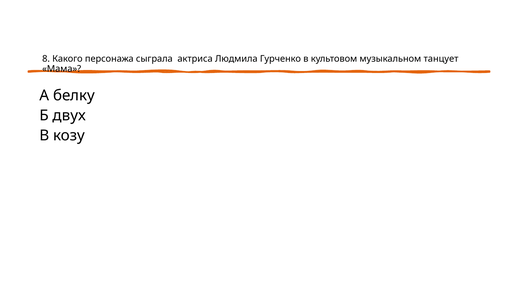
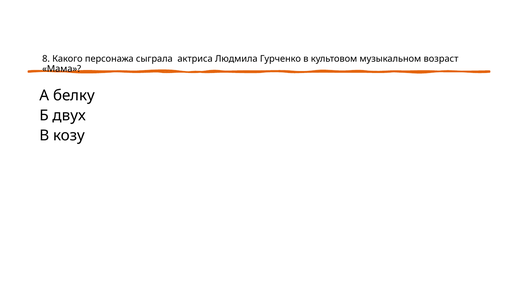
танцует: танцует -> возраст (441, 59)
